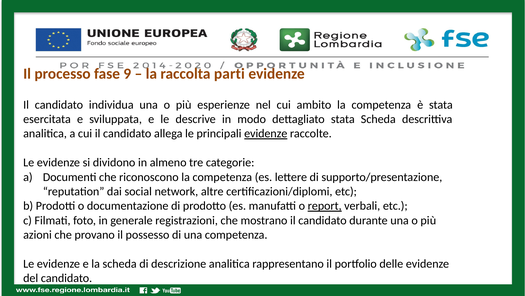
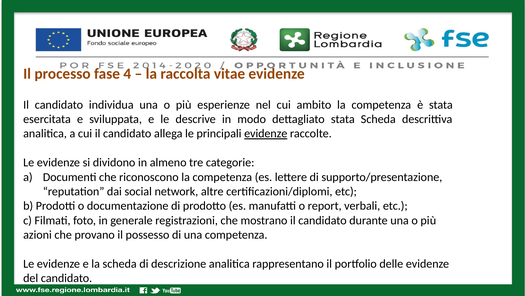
9: 9 -> 4 (127, 74)
parti: parti -> vitae (230, 74)
report underline: present -> none (325, 205)
